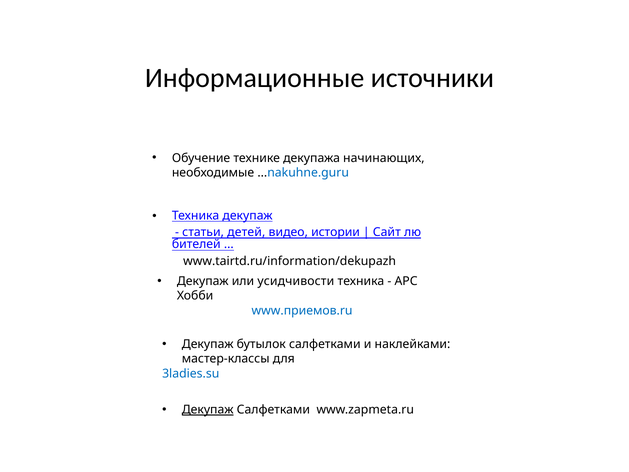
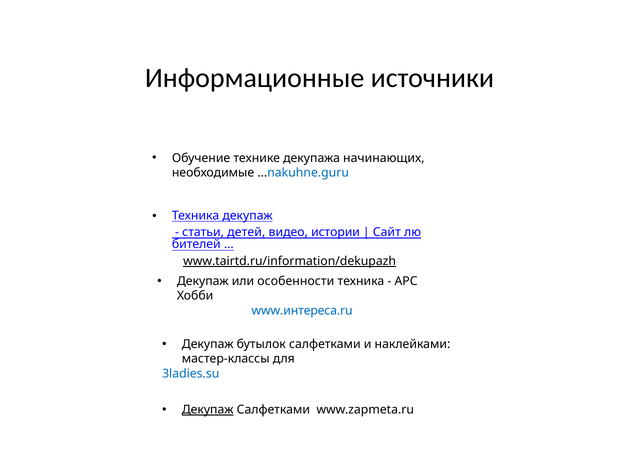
www.tairtd.ru/information/dekupazh underline: none -> present (290, 261)
усидчивости: усидчивости -> особенности (296, 281)
www.приемов.ru: www.приемов.ru -> www.интереса.ru (302, 310)
